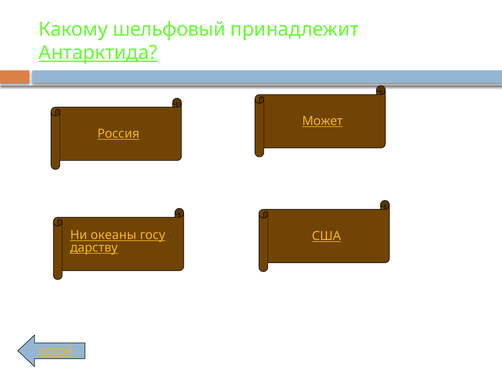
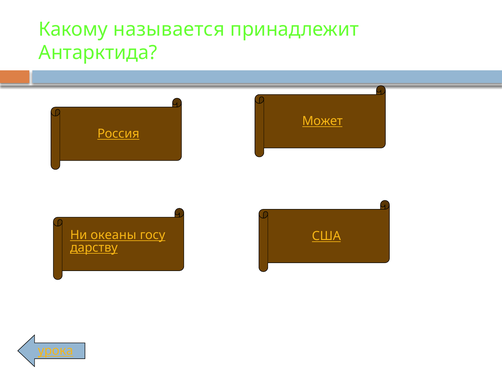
шельфовый: шельфовый -> называется (169, 29)
Антарктида underline: present -> none (98, 53)
какой: какой -> урока (56, 350)
